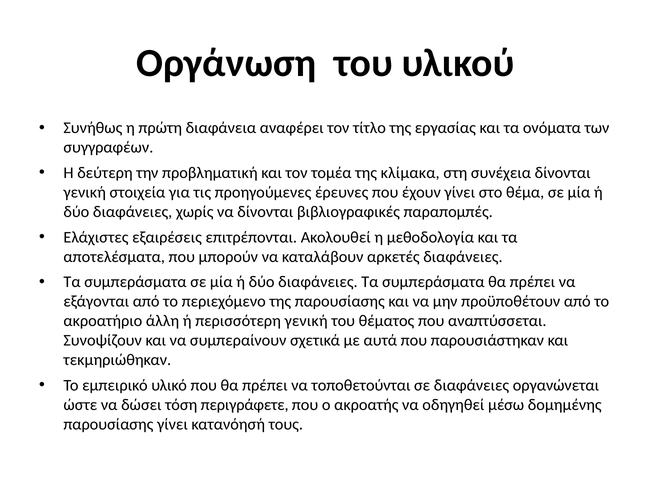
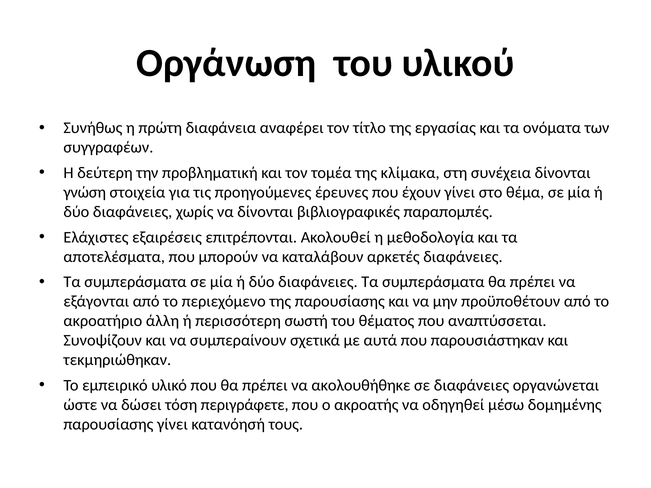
γενική: γενική -> γνώση (85, 192)
περισσότερη γενική: γενική -> σωστή (306, 321)
τοποθετούνται: τοποθετούνται -> ακολουθήθηκε (361, 386)
